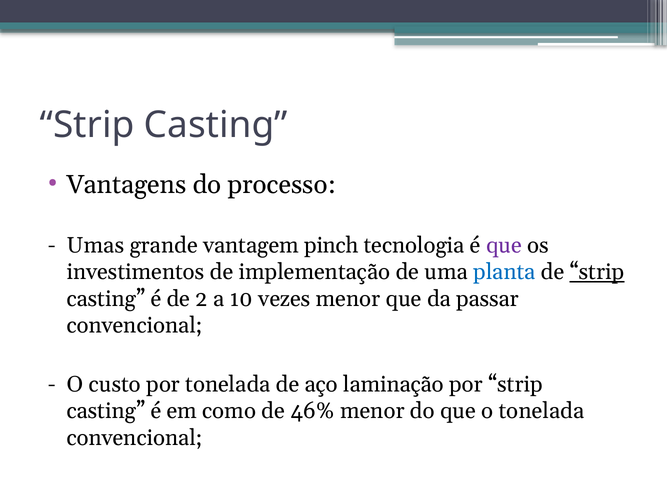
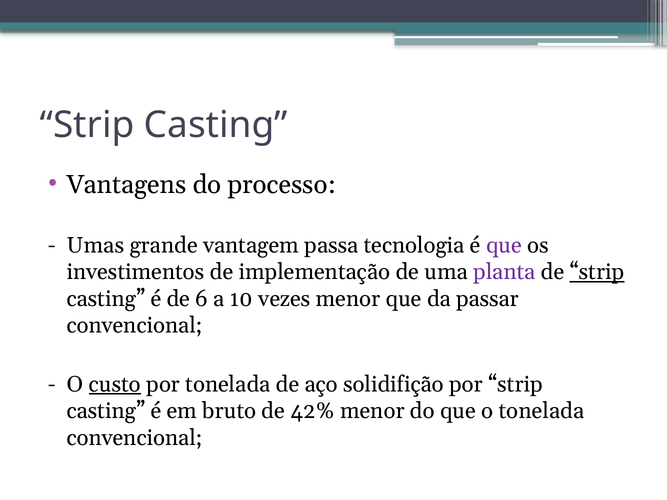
pinch: pinch -> passa (331, 246)
planta colour: blue -> purple (504, 272)
2: 2 -> 6 (202, 299)
custo underline: none -> present (115, 385)
laminação: laminação -> solidifição (394, 385)
como: como -> bruto (229, 411)
46%: 46% -> 42% (312, 411)
